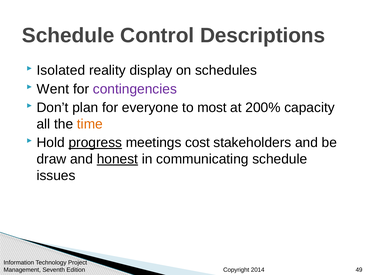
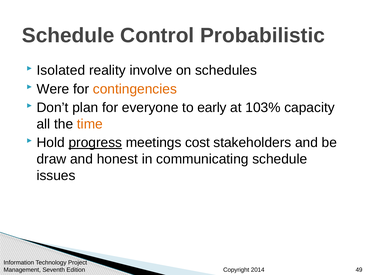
Descriptions: Descriptions -> Probabilistic (263, 35)
display: display -> involve (151, 70)
Went: Went -> Were (53, 89)
contingencies colour: purple -> orange (135, 89)
most: most -> early (212, 107)
200%: 200% -> 103% (263, 107)
honest underline: present -> none (117, 159)
